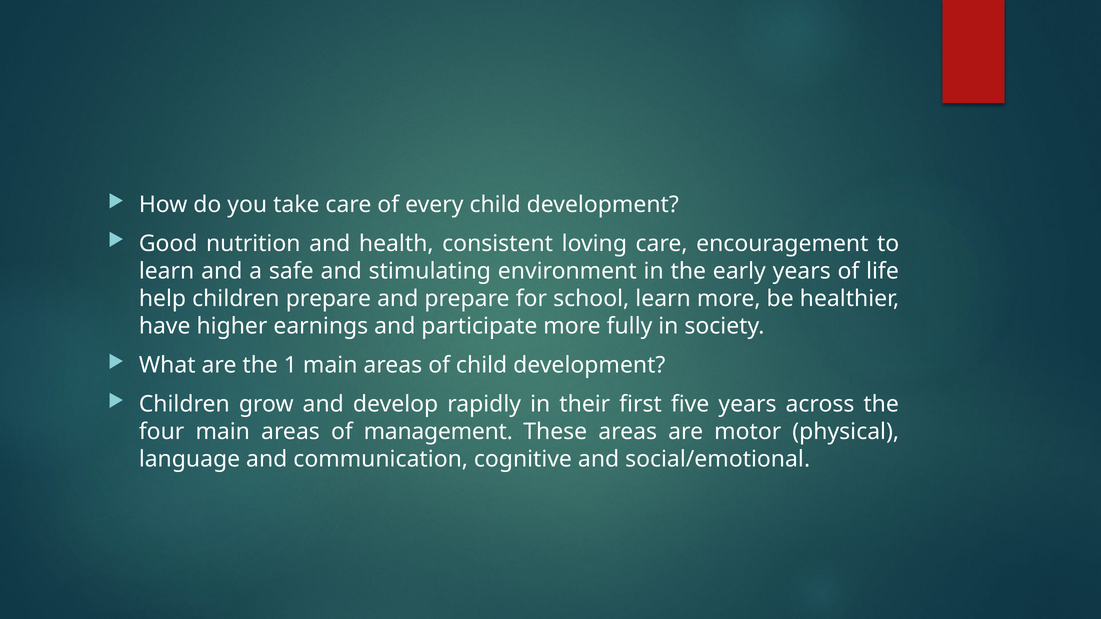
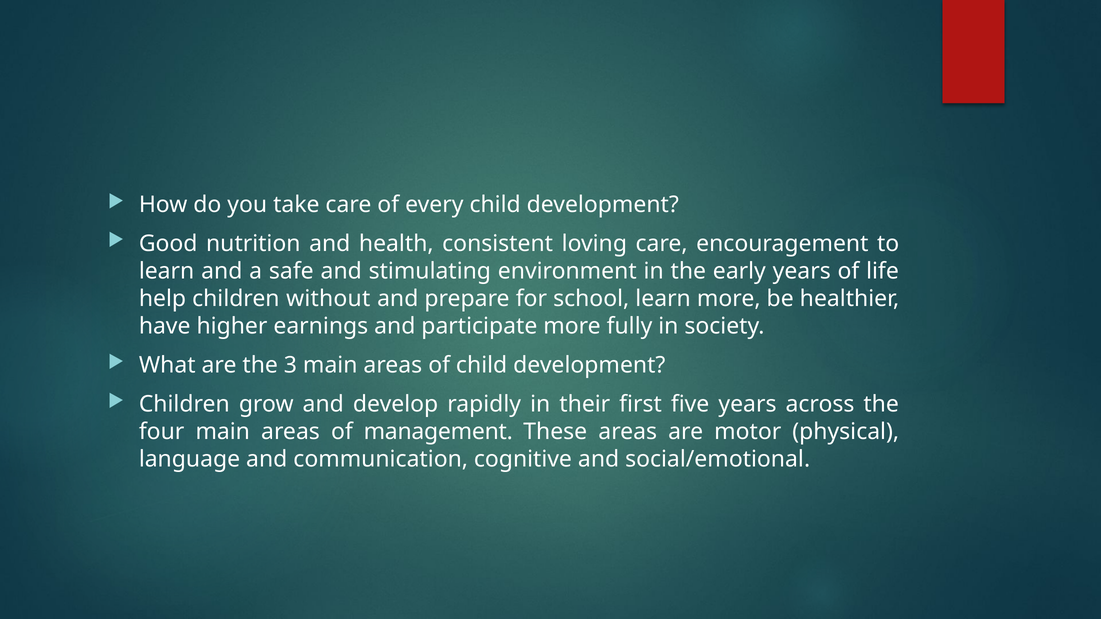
children prepare: prepare -> without (328, 299)
1: 1 -> 3 (290, 366)
